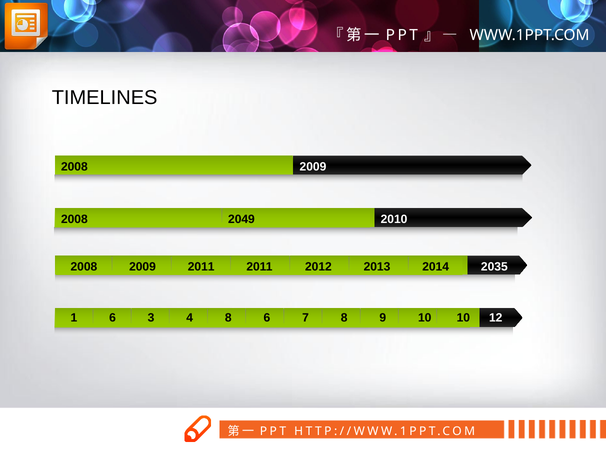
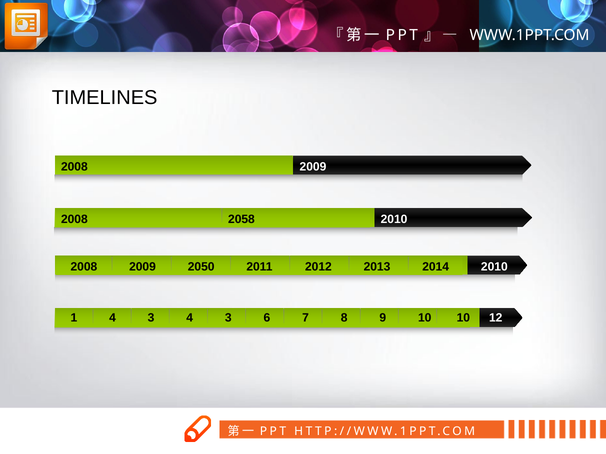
2049: 2049 -> 2058 (241, 219)
2008 2011: 2011 -> 2050 (201, 267)
2014 2035: 2035 -> 2010 (494, 267)
1 6: 6 -> 4 (112, 318)
3 4 8: 8 -> 3 (228, 318)
